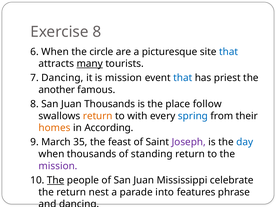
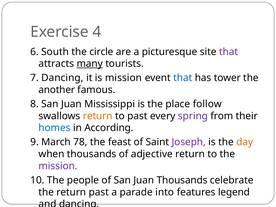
Exercise 8: 8 -> 4 (97, 32)
6 When: When -> South (55, 52)
that colour: blue -> purple (229, 52)
priest: priest -> tower (227, 78)
Juan Thousands: Thousands -> Mississippi (110, 104)
to with: with -> past (137, 116)
spring colour: blue -> purple (193, 116)
homes colour: orange -> blue (55, 128)
35: 35 -> 78 (80, 142)
day colour: blue -> orange (245, 142)
standing: standing -> adjective (152, 154)
The underline: present -> none (56, 180)
Juan Mississippi: Mississippi -> Thousands (182, 180)
return nest: nest -> past (99, 192)
phrase: phrase -> legend (234, 192)
